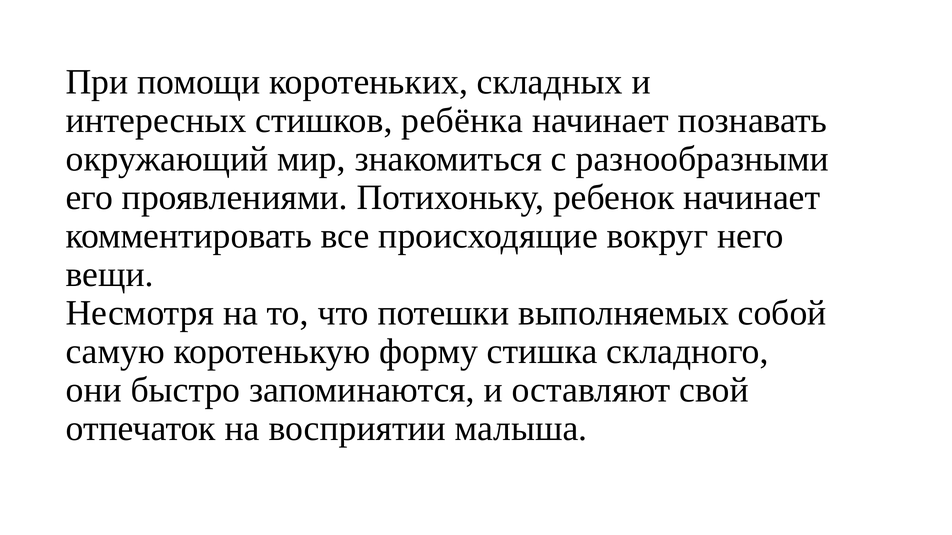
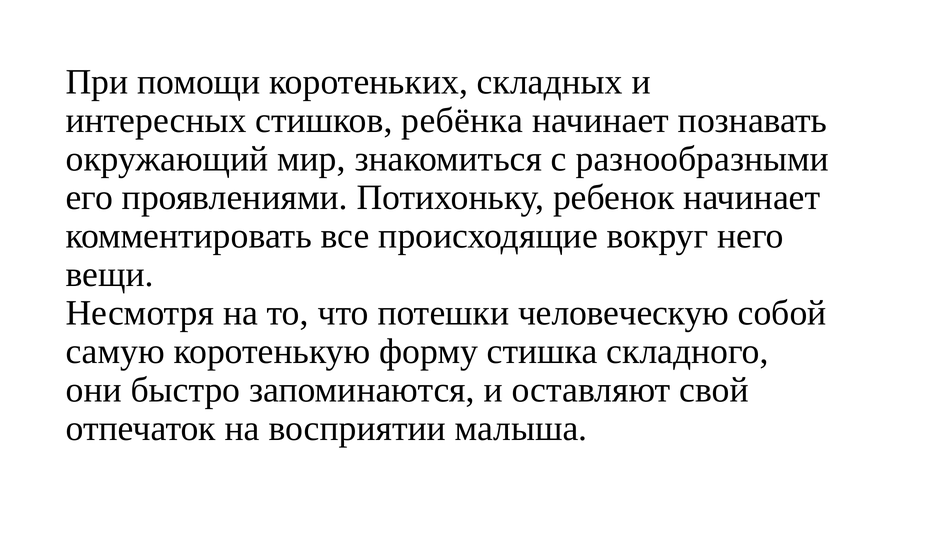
выполняемых: выполняемых -> человеческую (624, 313)
